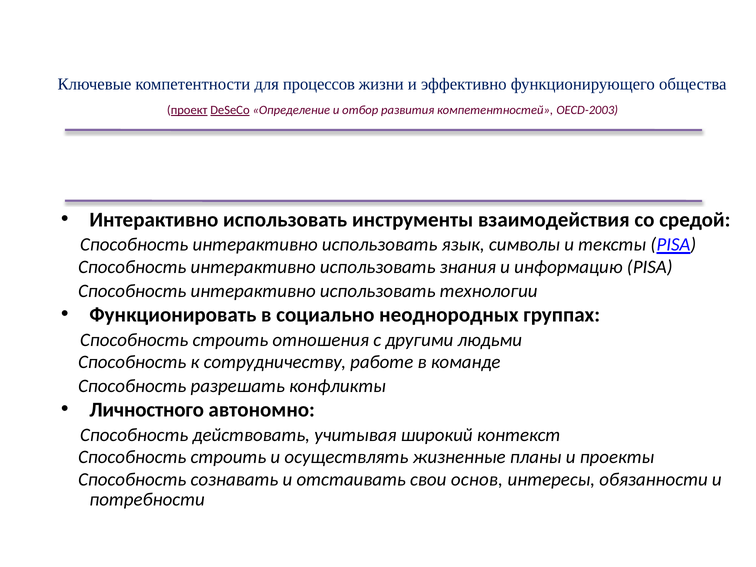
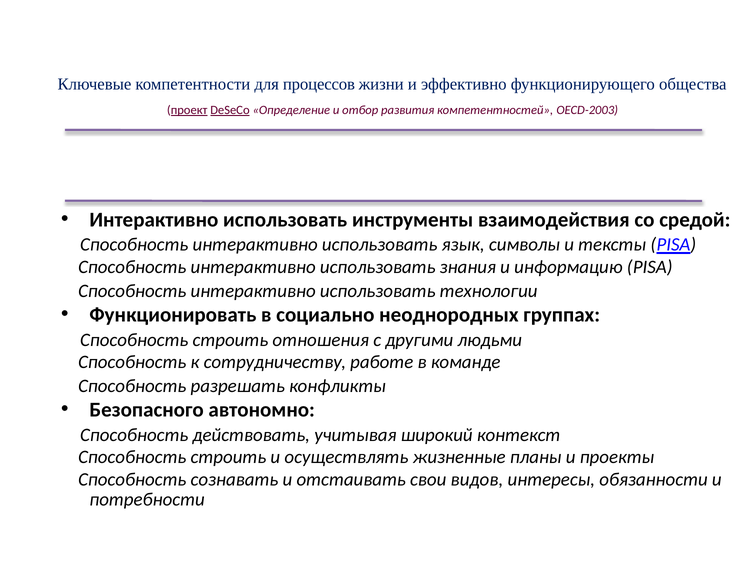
Личностного: Личностного -> Безопасного (147, 410)
основ: основ -> видов (477, 480)
